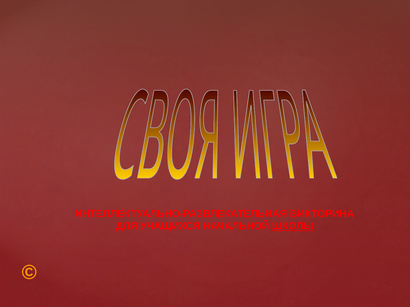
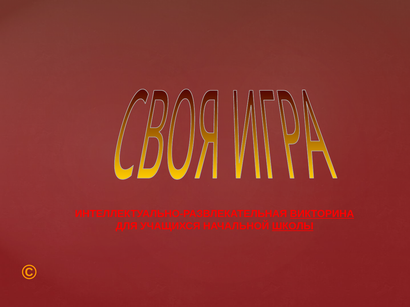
ВИКТОРИНА underline: none -> present (322, 214)
